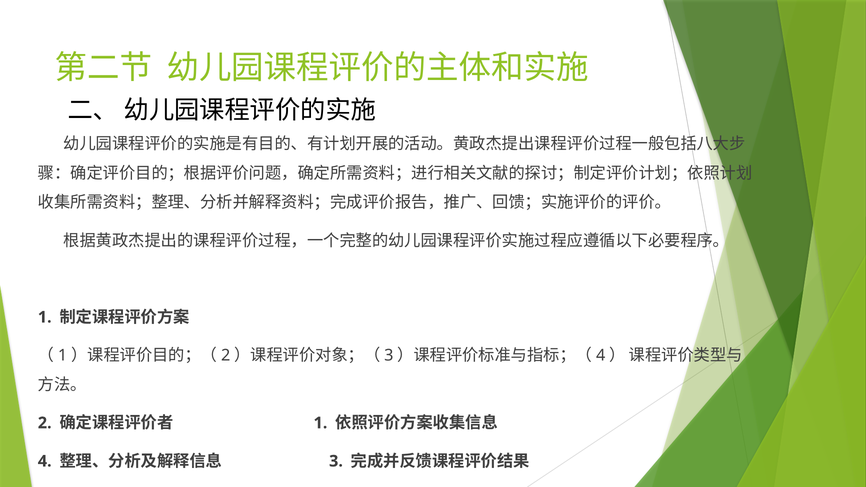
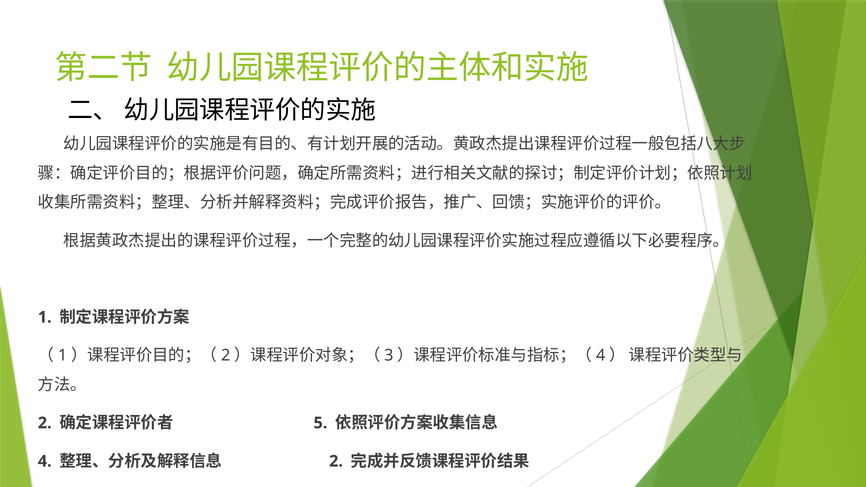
1: 1 -> 5 (320, 423)
3: 3 -> 2 (336, 461)
